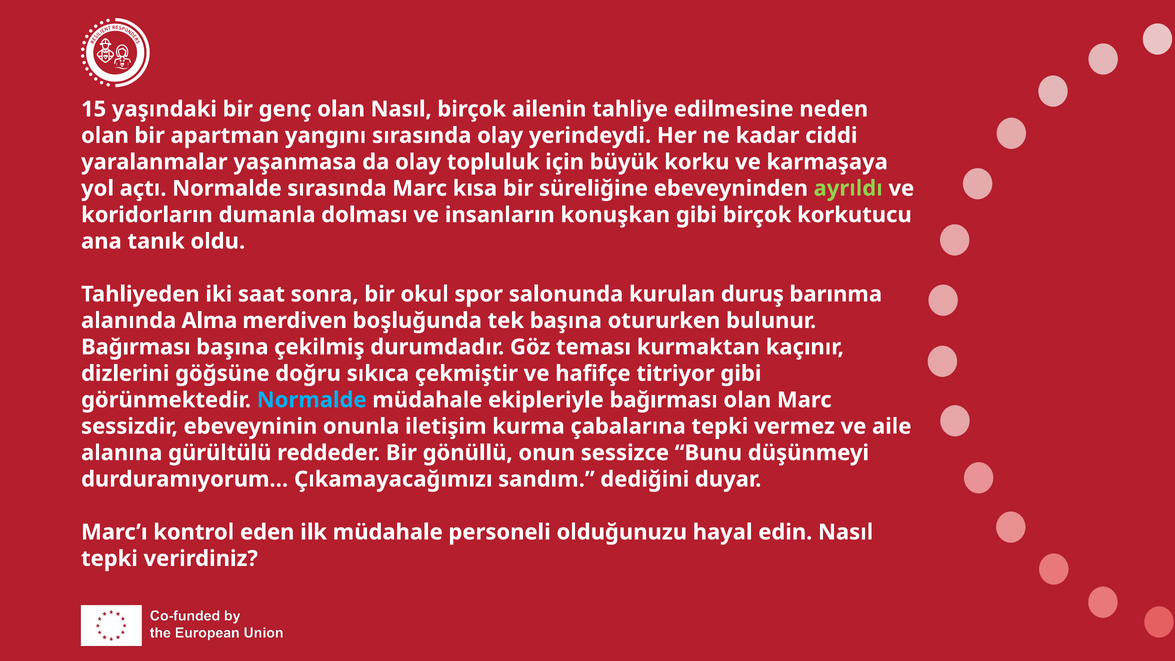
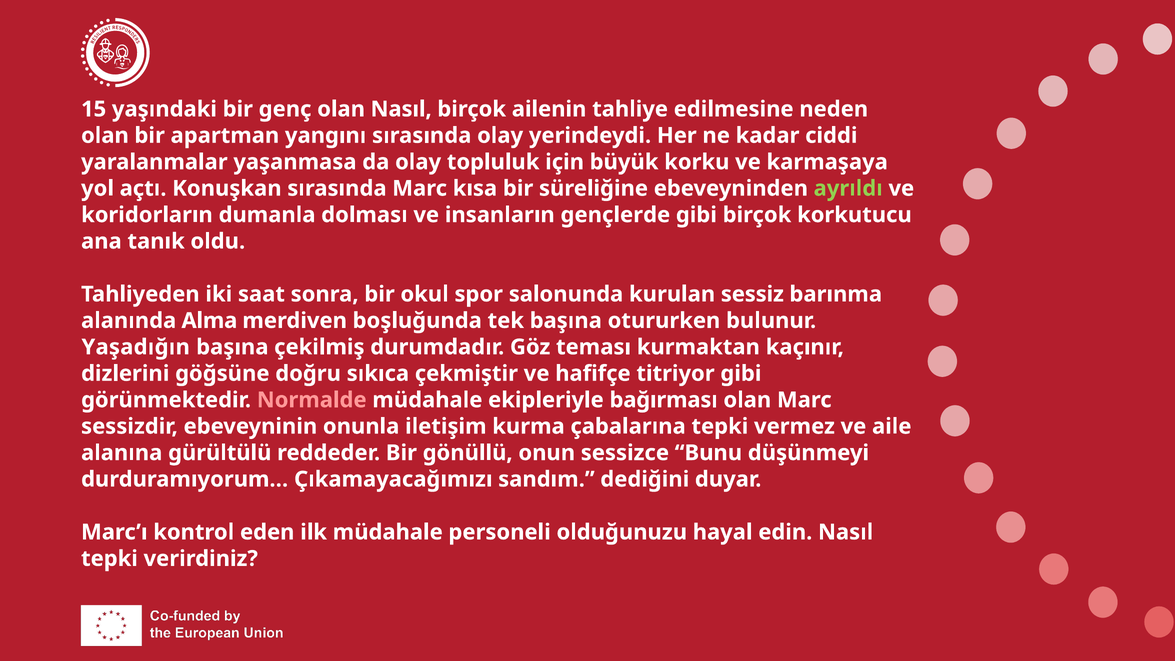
açtı Normalde: Normalde -> Konuşkan (227, 188)
konuşkan: konuşkan -> gençlerde (615, 215)
duruş: duruş -> sessiz (752, 294)
Bağırması: Bağırması -> Yaşadığın (136, 347)
Normalde colour: light blue -> pink (312, 400)
